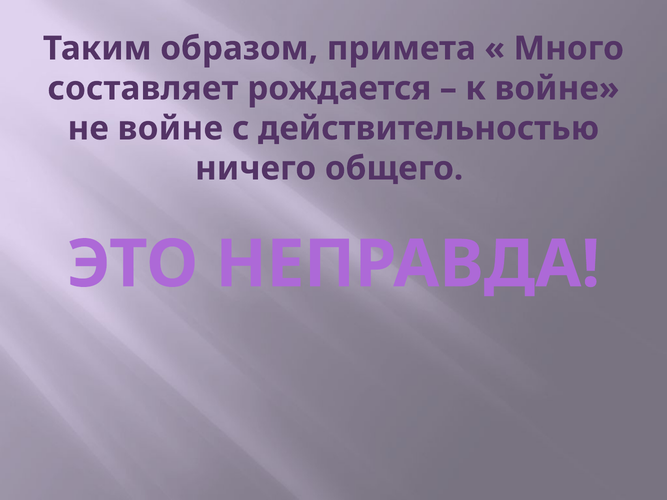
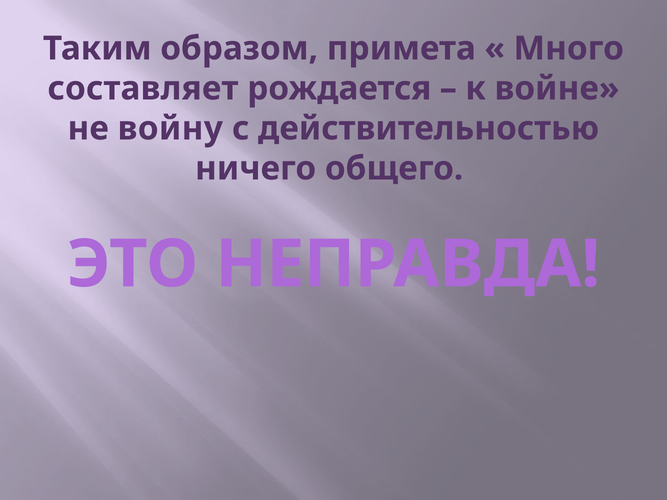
не войне: войне -> войну (170, 129)
